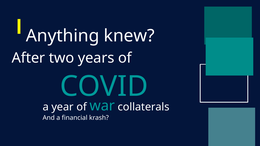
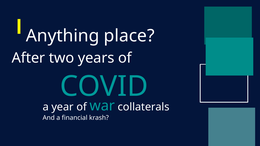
knew: knew -> place (129, 36)
